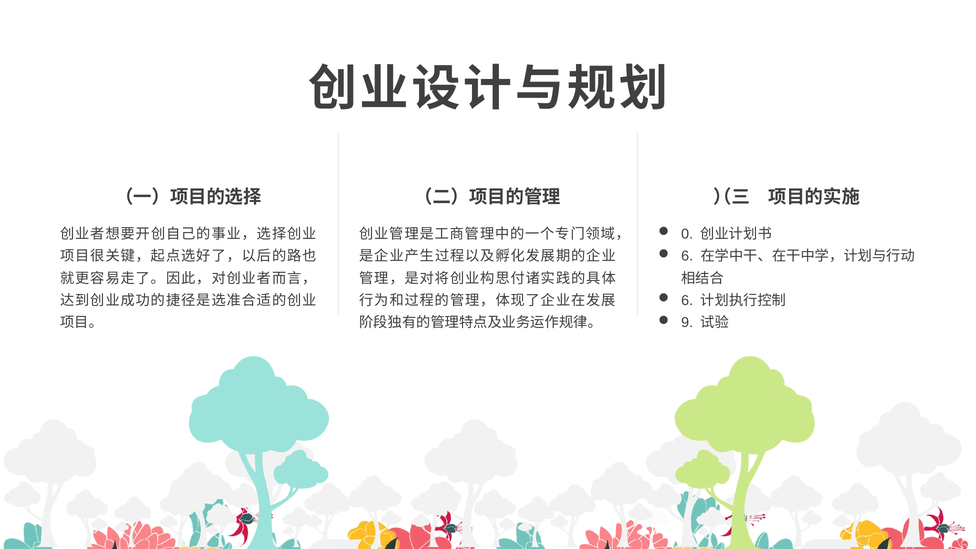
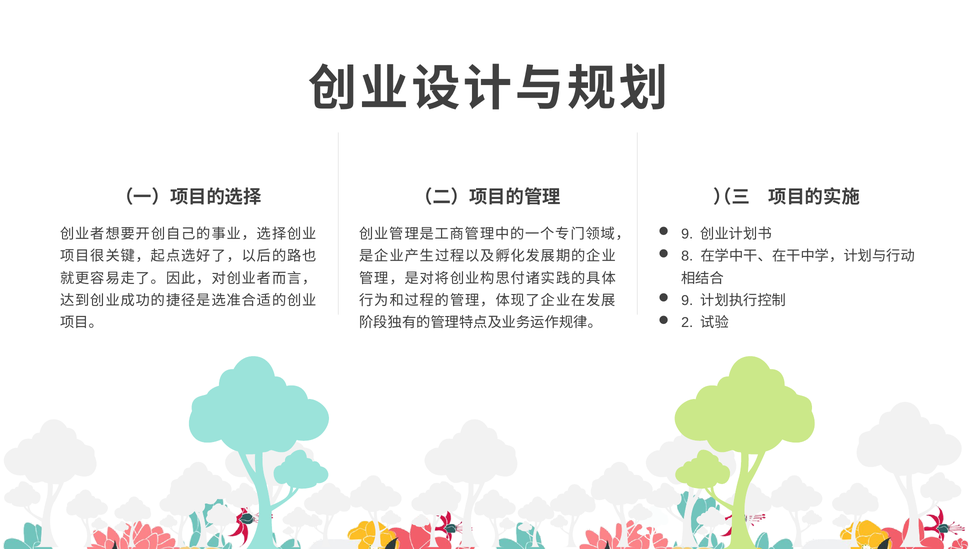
0: 0 -> 9 (687, 234)
6: 6 -> 8 (687, 256)
6: 6 -> 9 (687, 301)
9: 9 -> 2 (687, 323)
